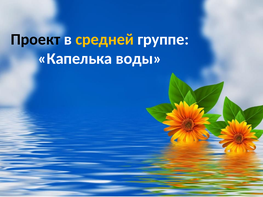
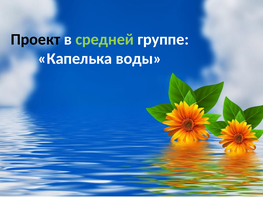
средней colour: yellow -> light green (105, 39)
